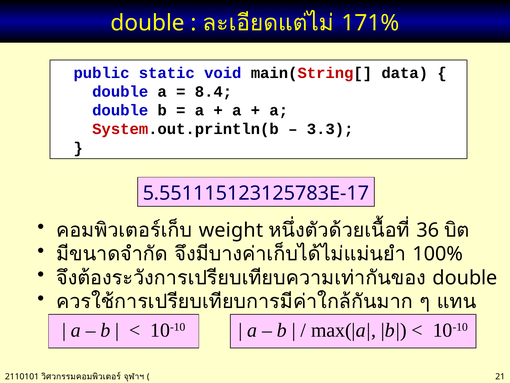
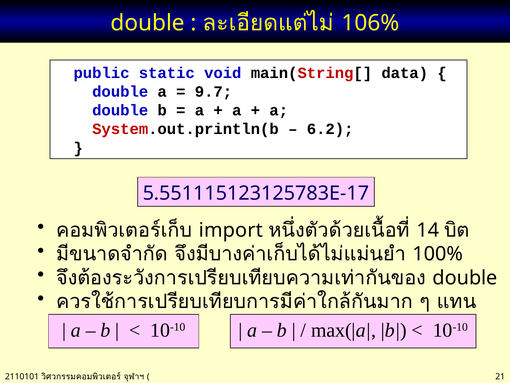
171%: 171% -> 106% (370, 23)
8.4: 8.4 -> 9.7 (213, 92)
3.3: 3.3 -> 6.2 (330, 129)
weight: weight -> import (231, 230)
36: 36 -> 14 (428, 230)
